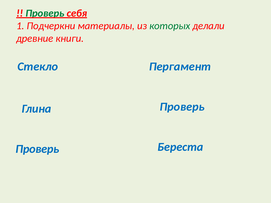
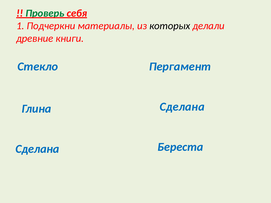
которых colour: green -> black (170, 26)
Проверь: Проверь -> Сделана (182, 107)
Проверь: Проверь -> Сделана (37, 149)
